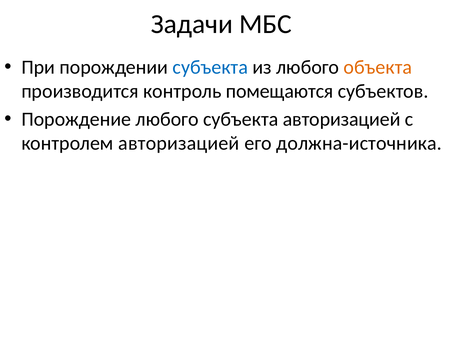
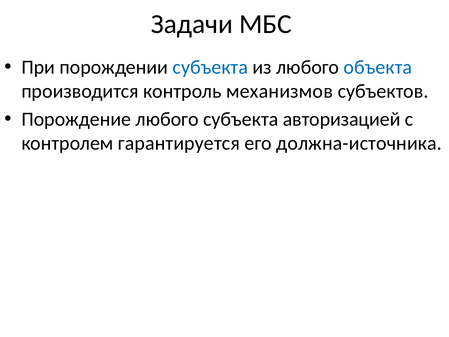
объекта colour: orange -> blue (378, 67)
помещаются: помещаются -> механизмов (279, 91)
контролем авторизацией: авторизацией -> гарантируется (179, 143)
